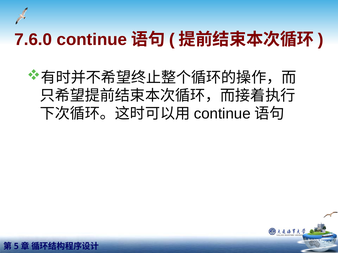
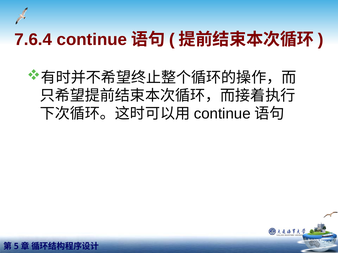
7.6.0: 7.6.0 -> 7.6.4 (33, 40)
